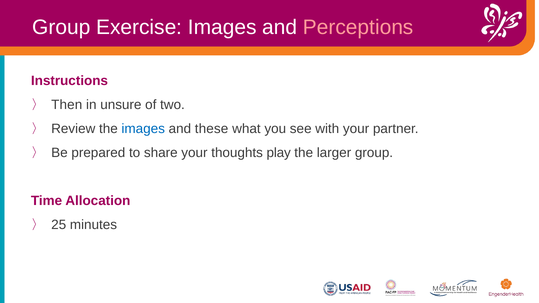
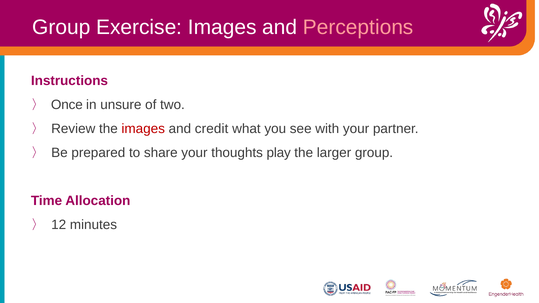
Then: Then -> Once (67, 105)
images colour: blue -> red (143, 129)
these: these -> credit (212, 129)
25: 25 -> 12 (59, 225)
